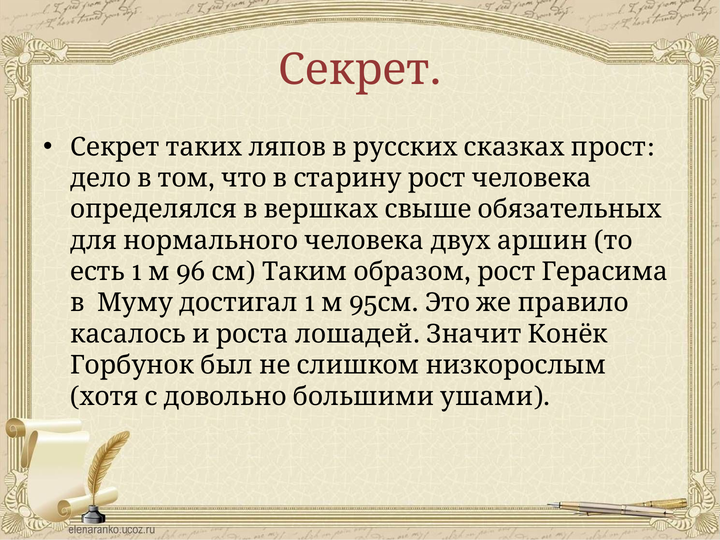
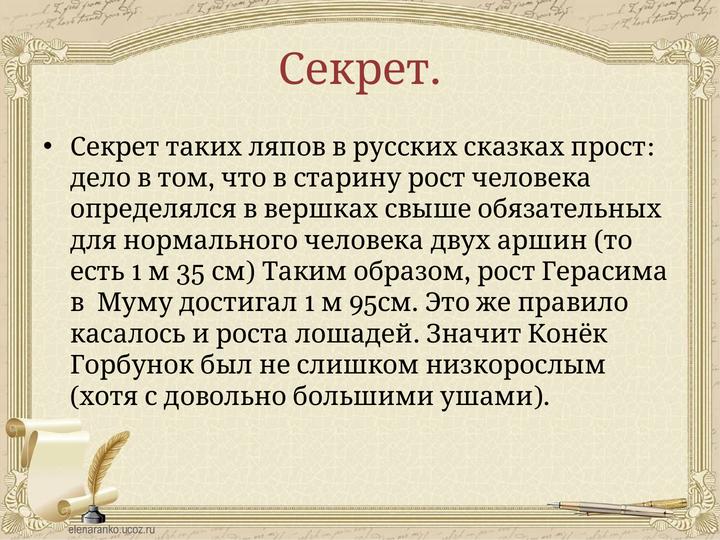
96: 96 -> 35 (191, 272)
